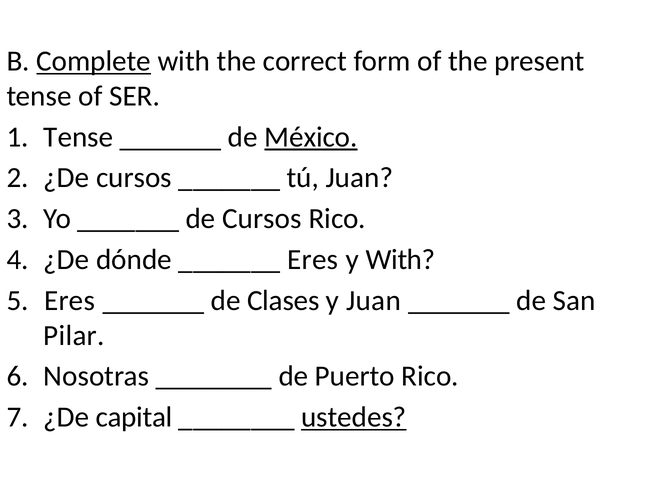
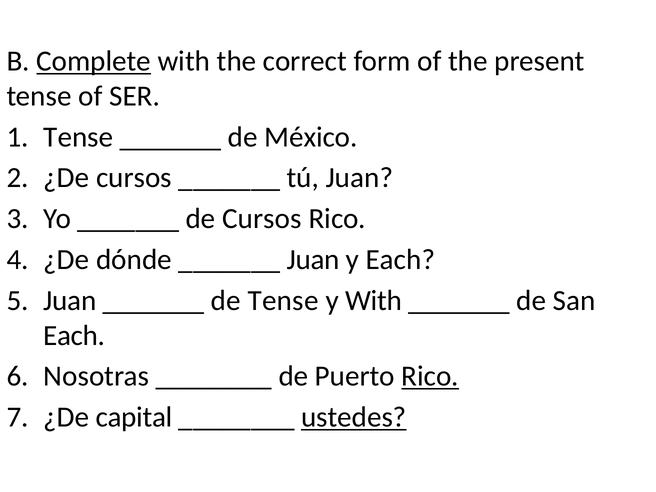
México underline: present -> none (311, 137)
Eres: Eres -> Juan (313, 260)
y With: With -> Each (400, 260)
Eres: Eres -> Juan (70, 300)
de Clases: Clases -> Tense (283, 300)
y Juan: Juan -> With (374, 300)
Pilar: Pilar -> Each (74, 335)
Rico underline: none -> present (430, 376)
